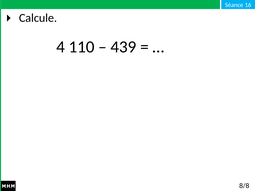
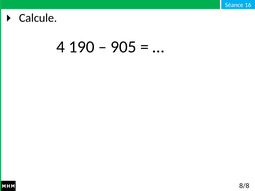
110: 110 -> 190 (82, 47)
439: 439 -> 905 (123, 47)
